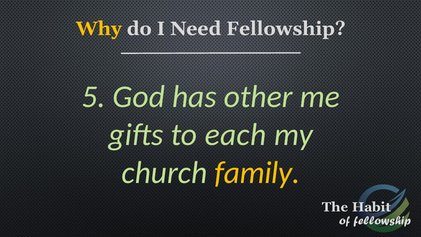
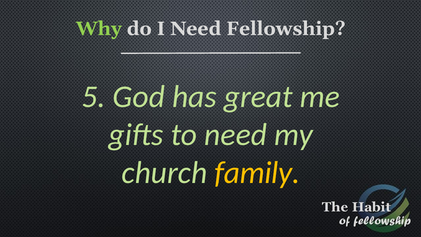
Why colour: yellow -> light green (99, 29)
other: other -> great (258, 97)
to each: each -> need (236, 135)
